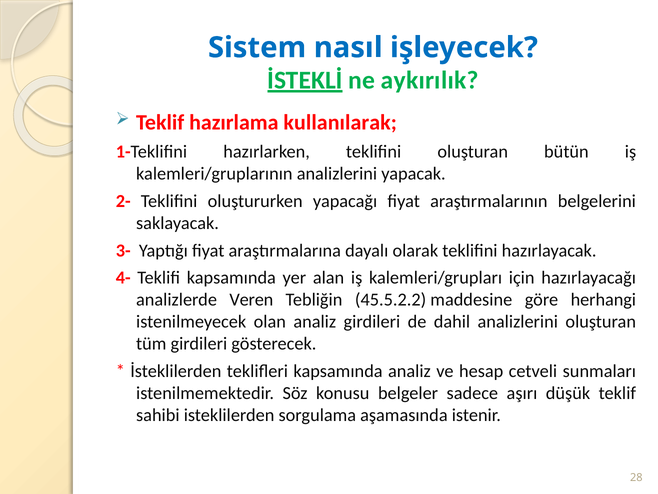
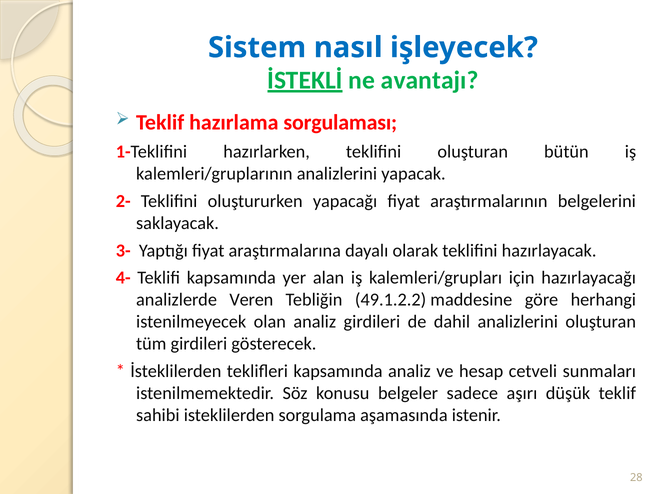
aykırılık: aykırılık -> avantajı (430, 80)
kullanılarak: kullanılarak -> sorgulaması (340, 122)
45.5.2.2: 45.5.2.2 -> 49.1.2.2 (391, 300)
